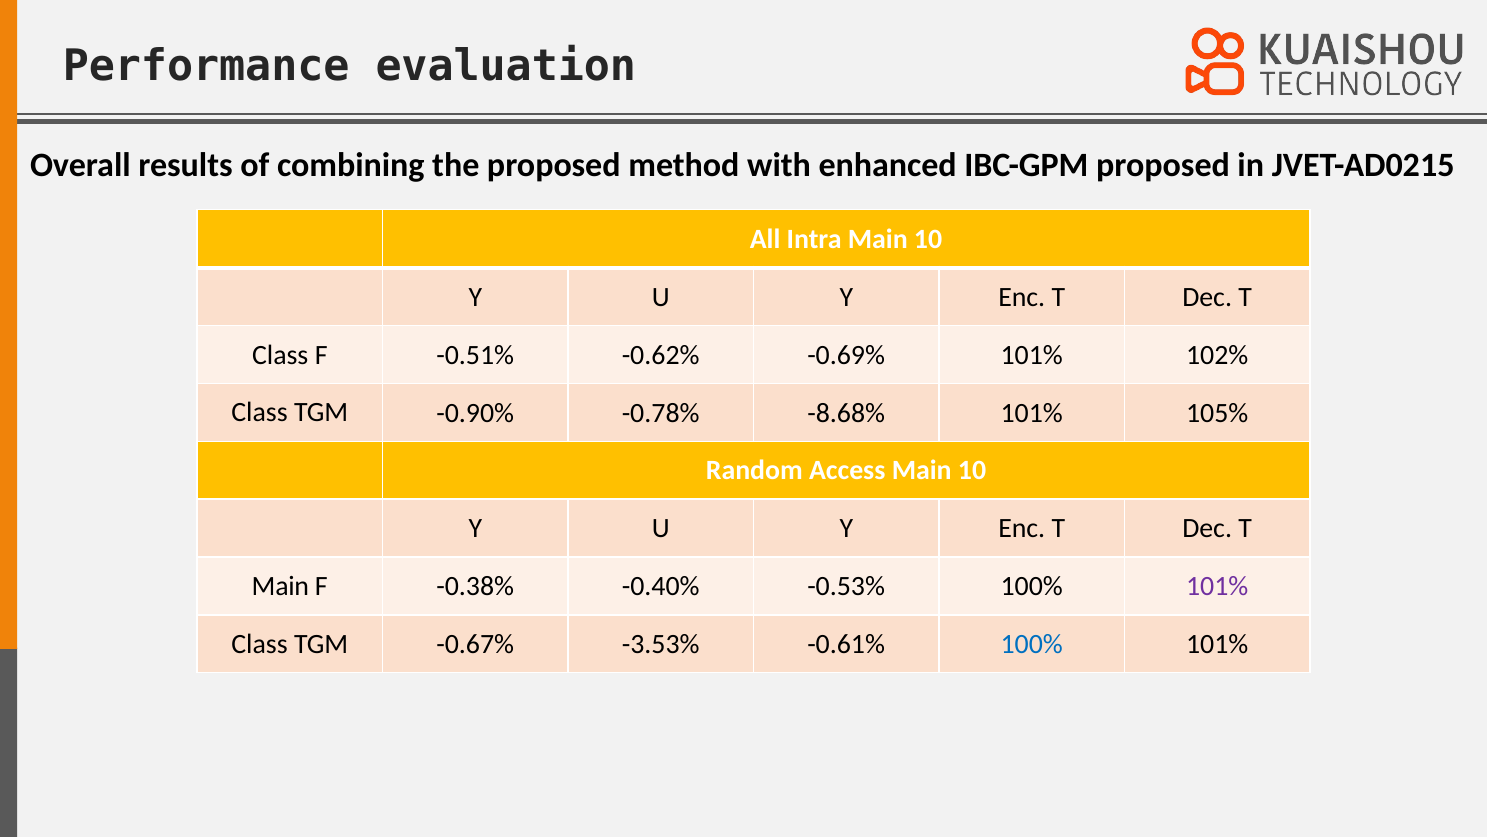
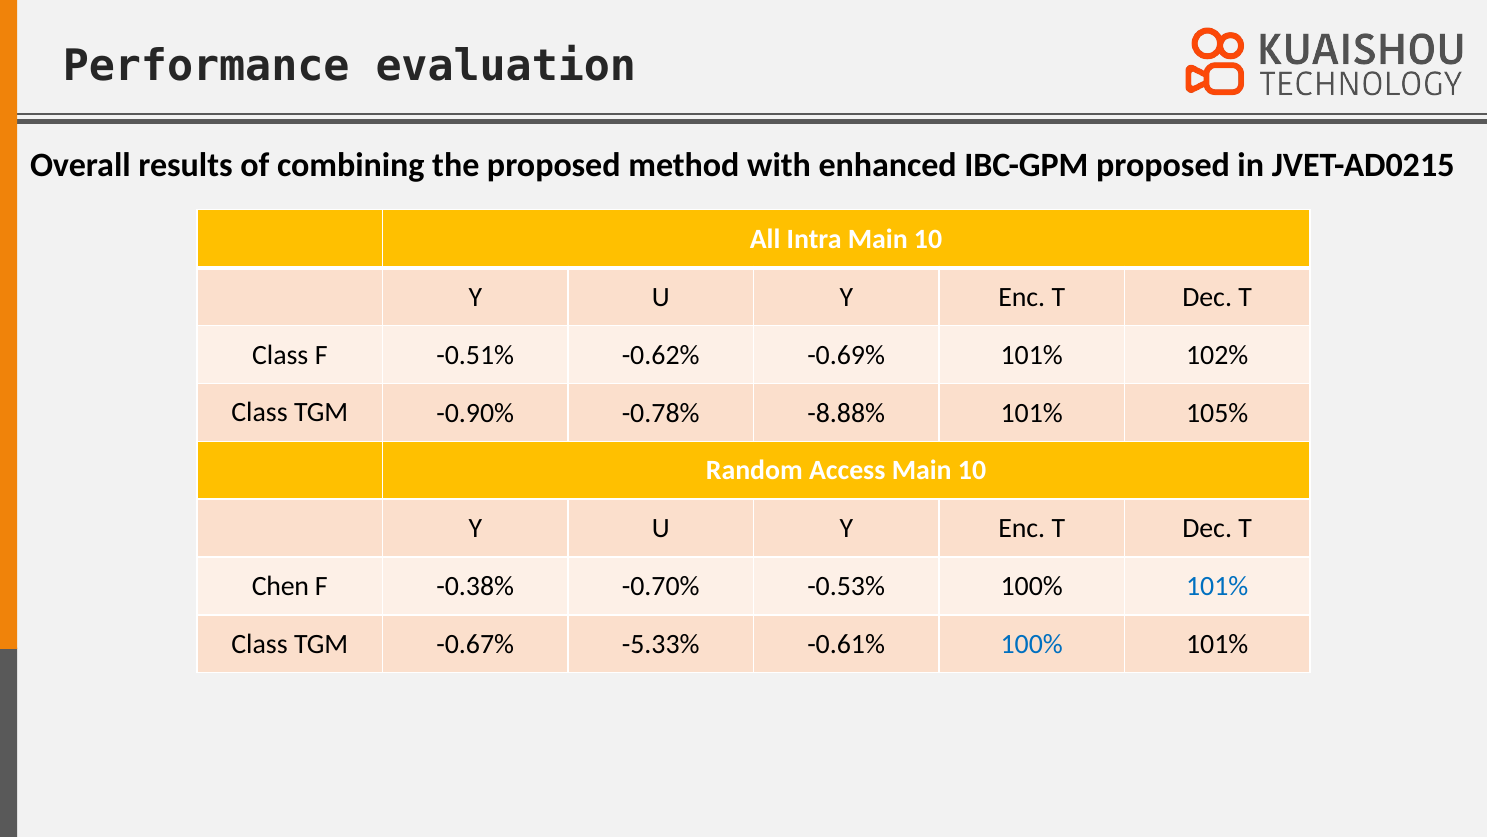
-8.68%: -8.68% -> -8.88% (846, 413)
Main: Main -> Chen (280, 586)
-0.40%: -0.40% -> -0.70% (661, 586)
101% colour: purple -> blue (1217, 586)
-3.53%: -3.53% -> -5.33% (661, 644)
